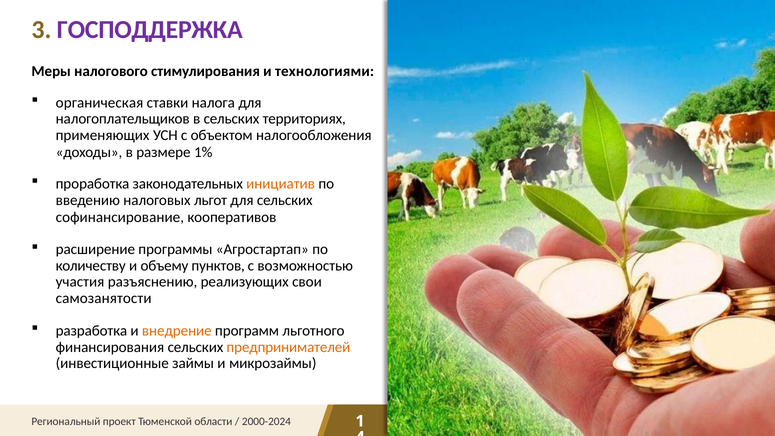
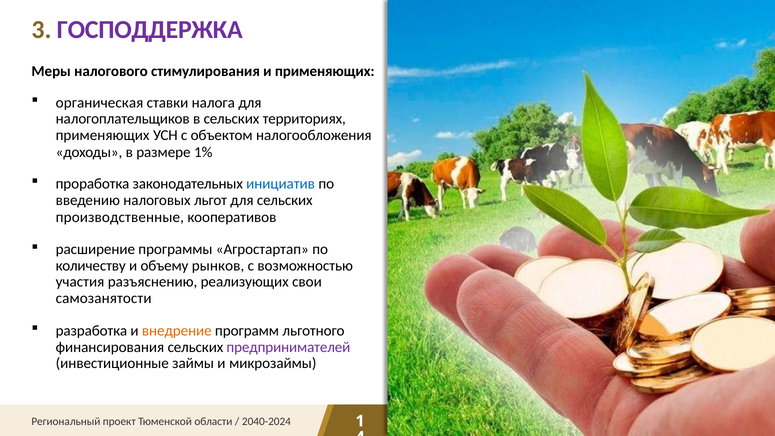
и технологиями: технологиями -> применяющих (325, 71)
инициатив colour: orange -> blue (281, 184)
софинансирование: софинансирование -> производственные (120, 217)
пунктов: пунктов -> рынков (218, 266)
предпринимателей colour: orange -> purple (288, 347)
2000-2024: 2000-2024 -> 2040-2024 (266, 421)
